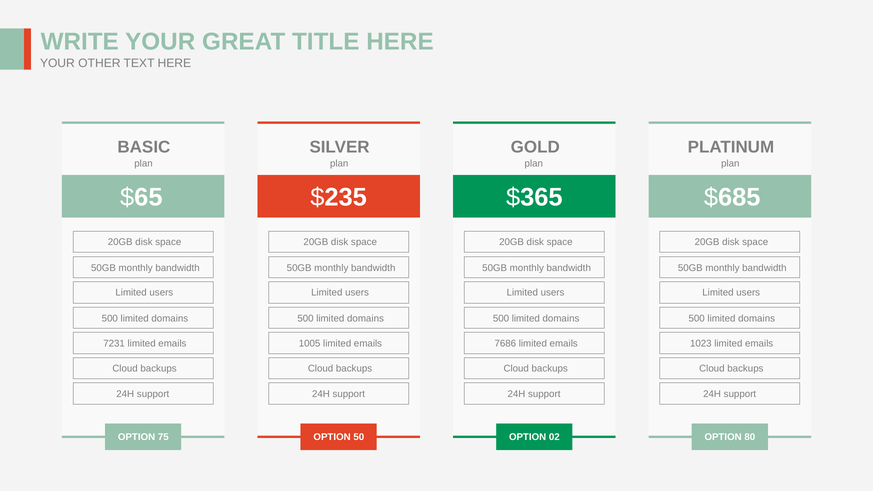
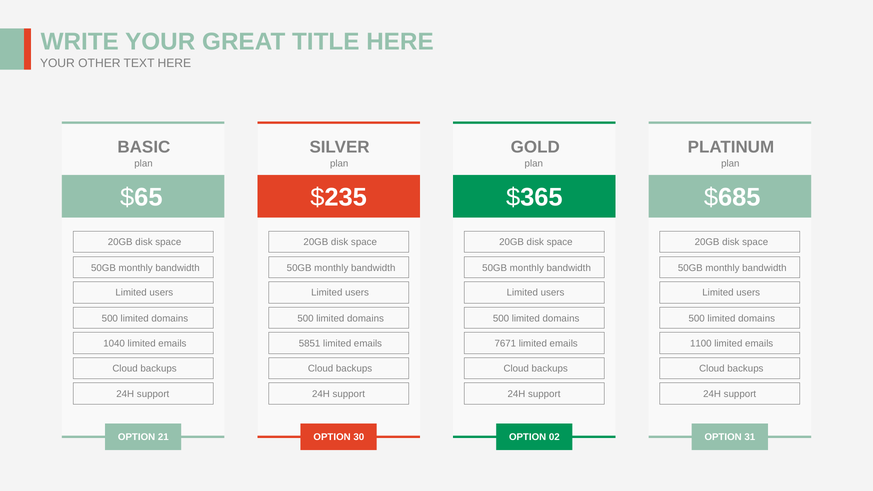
7231: 7231 -> 1040 (114, 344)
1005: 1005 -> 5851 (310, 344)
7686: 7686 -> 7671 (505, 344)
1023: 1023 -> 1100 (701, 344)
75: 75 -> 21 (163, 437)
50: 50 -> 30 (359, 437)
80: 80 -> 31 (750, 437)
